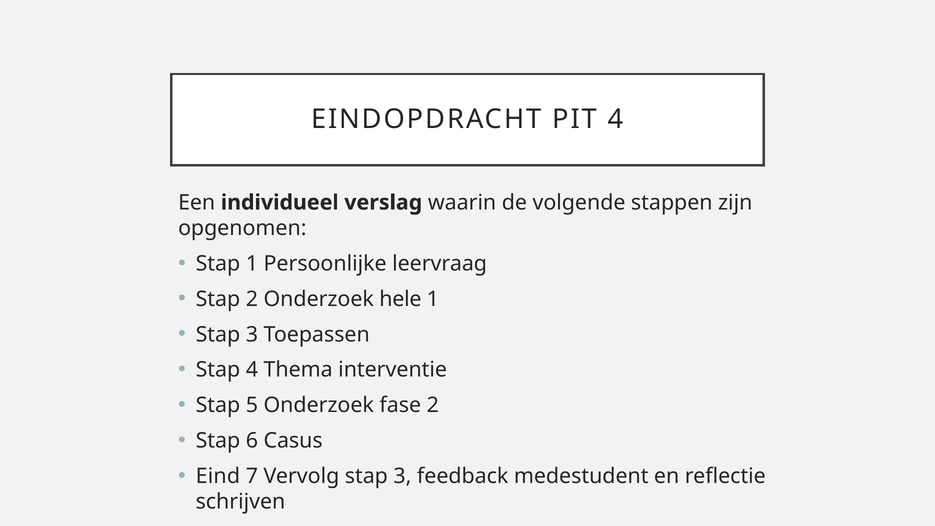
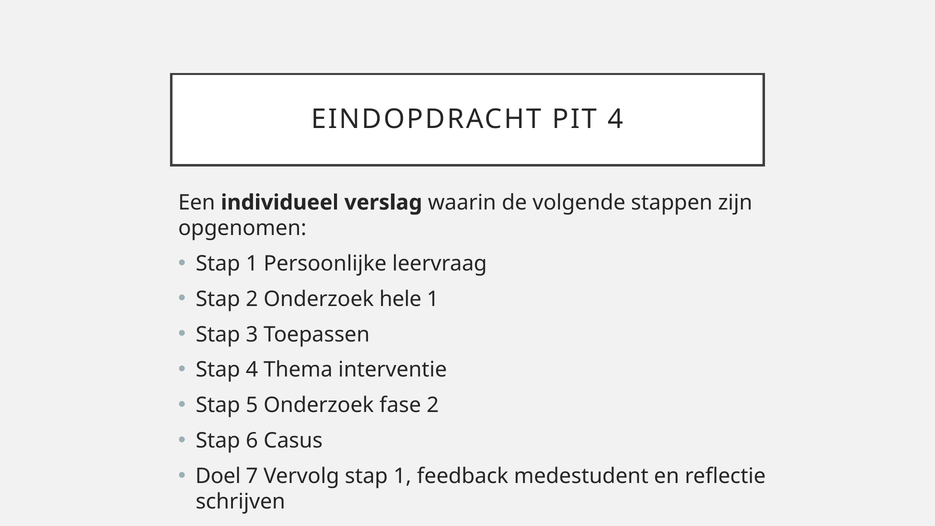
Eind: Eind -> Doel (218, 476)
Vervolg stap 3: 3 -> 1 (402, 476)
